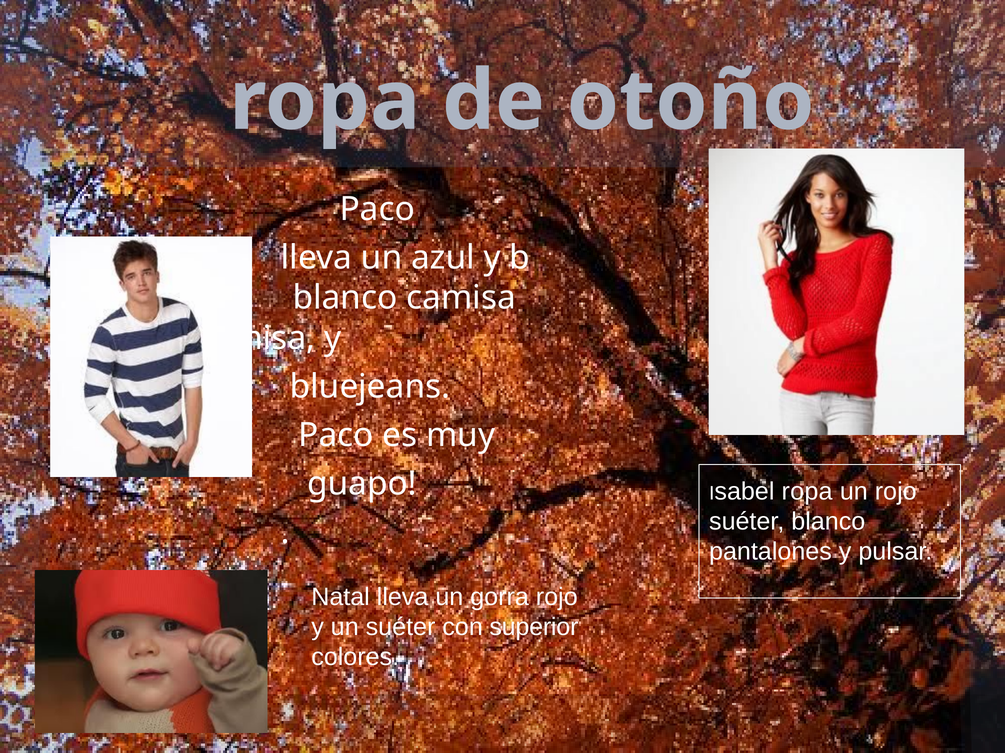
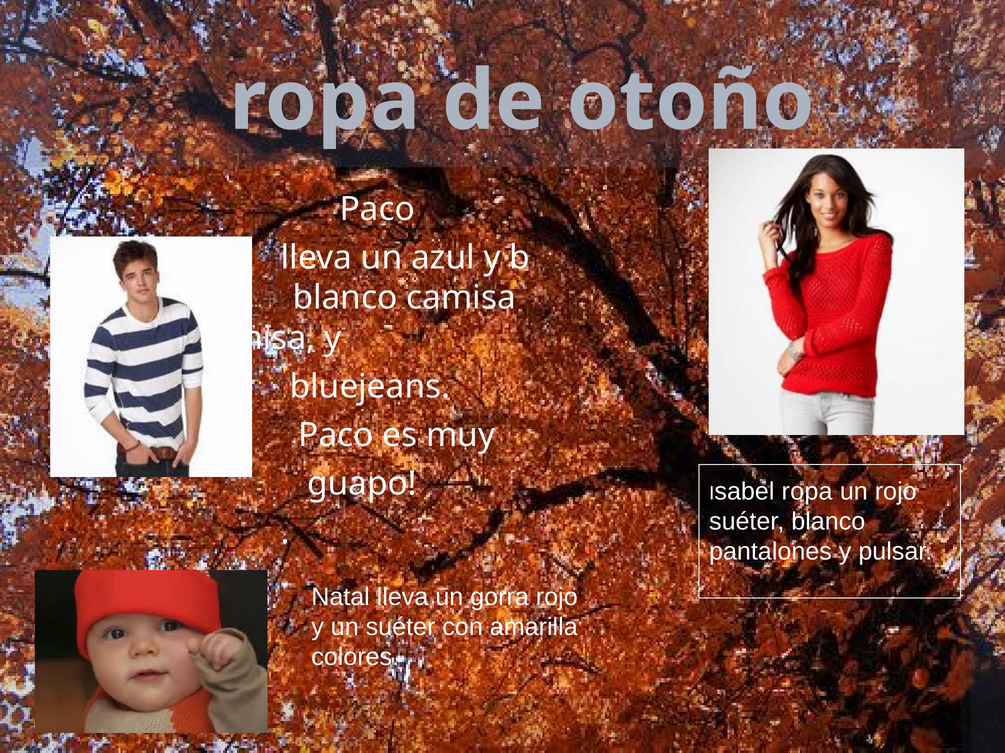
superior: superior -> amarilla (534, 628)
